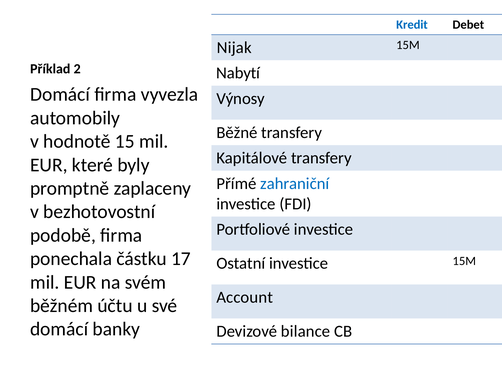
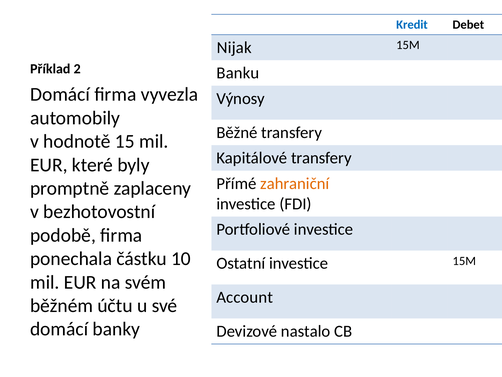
Nabytí: Nabytí -> Banku (238, 73)
zahraniční colour: blue -> orange (295, 183)
17: 17 -> 10 (181, 258)
bilance: bilance -> nastalo (306, 331)
